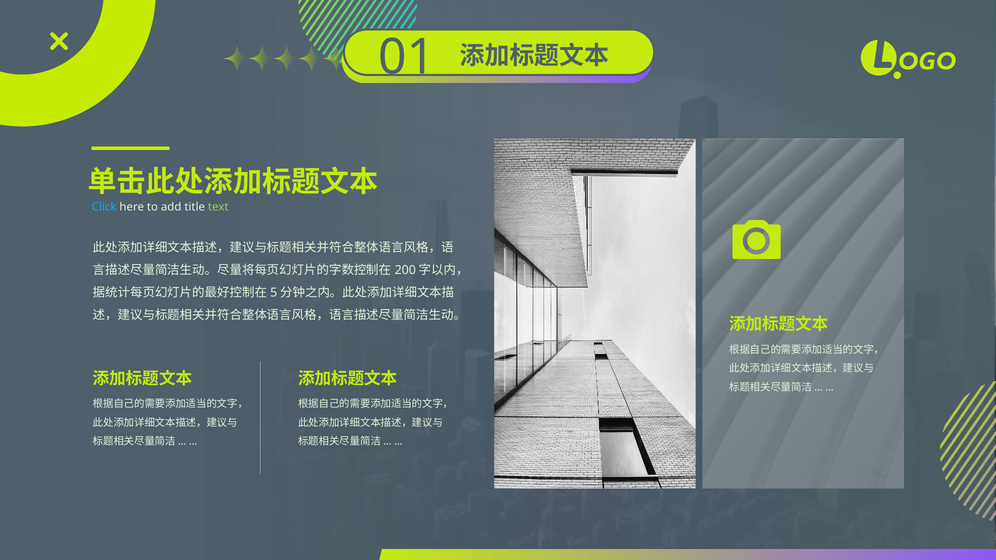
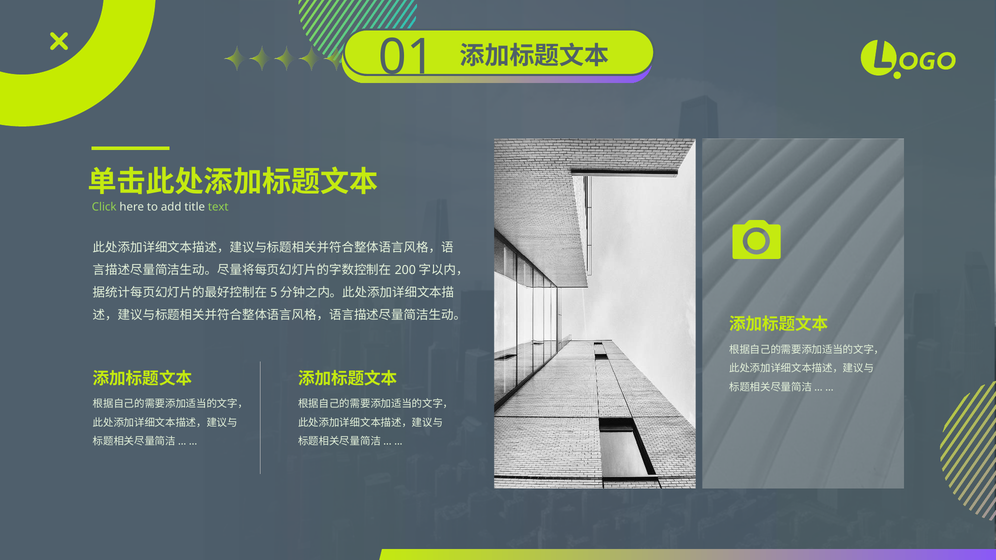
Click colour: light blue -> light green (104, 207)
